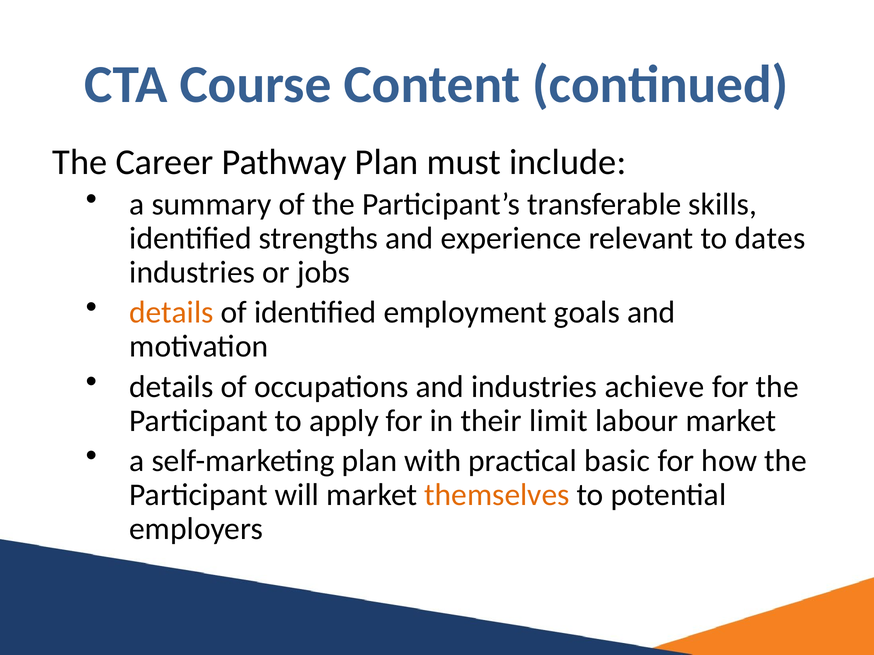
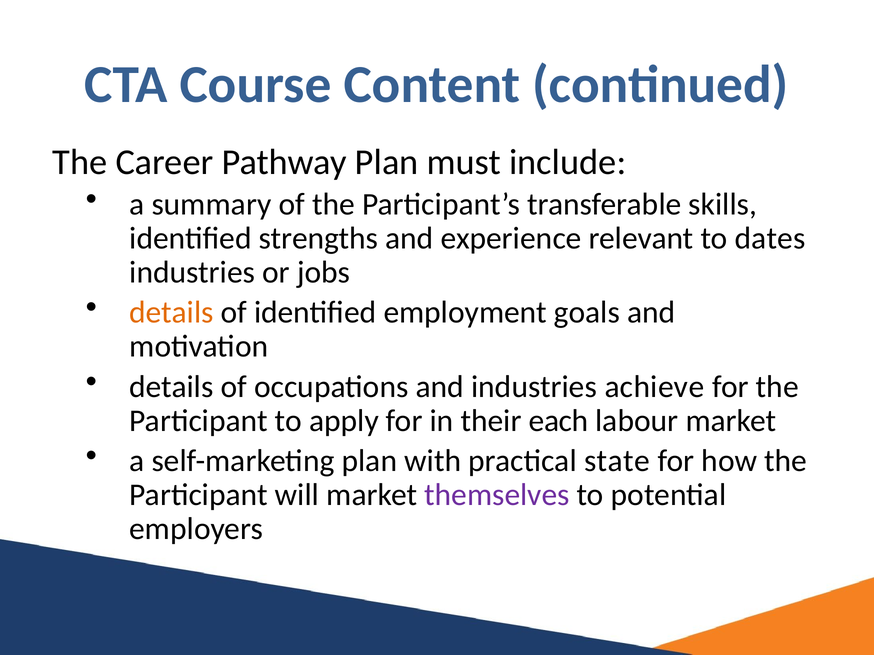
limit: limit -> each (559, 421)
basic: basic -> state (617, 461)
themselves colour: orange -> purple (497, 495)
